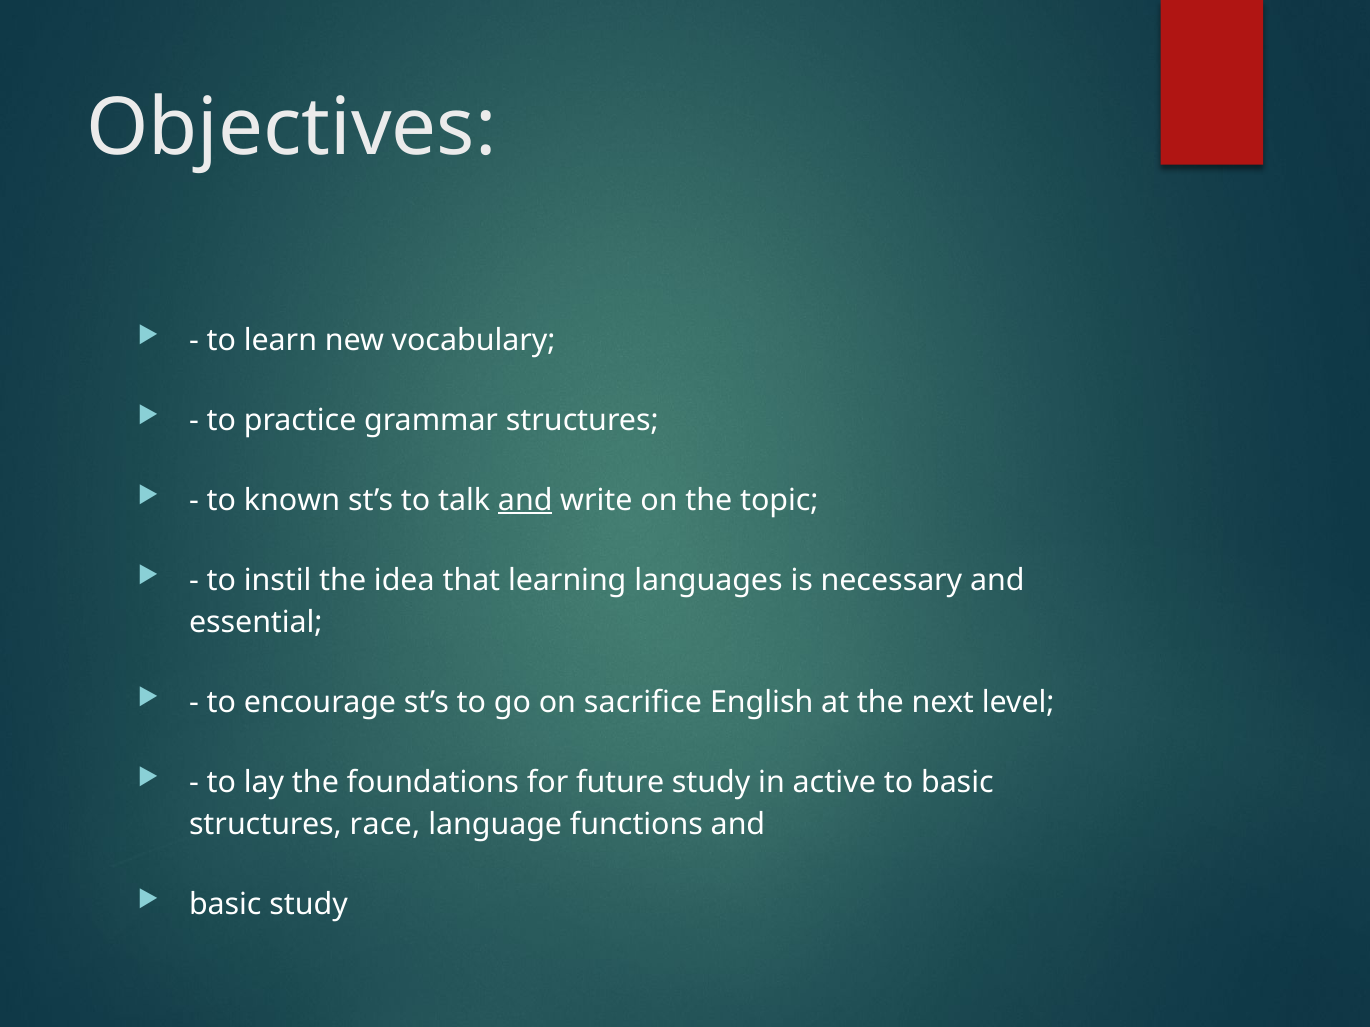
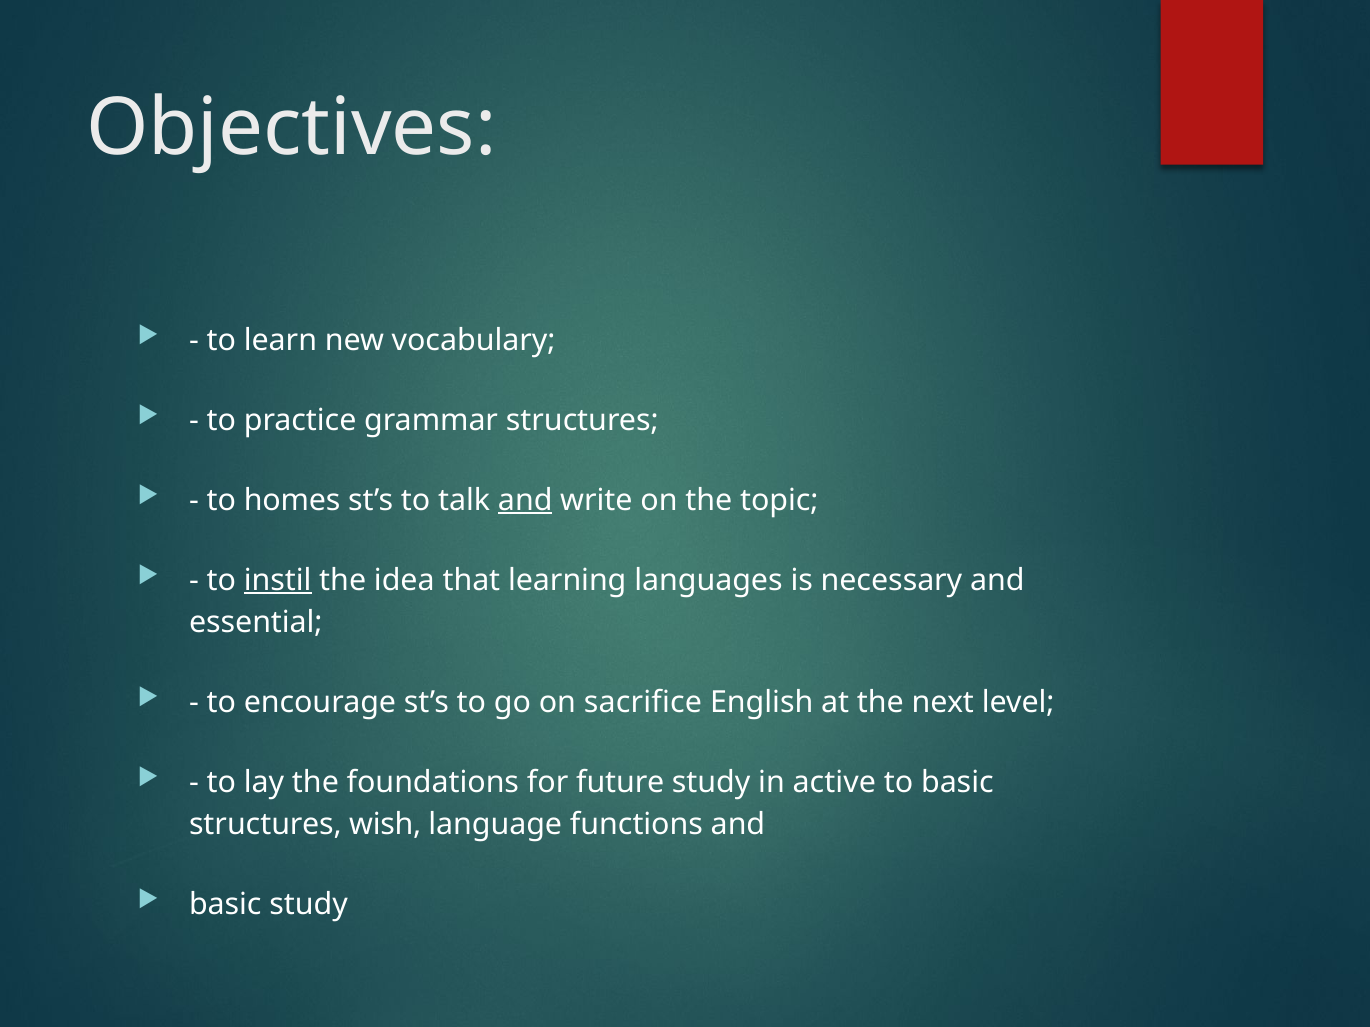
known: known -> homes (292, 500)
instil underline: none -> present (278, 580)
race: race -> wish (385, 824)
